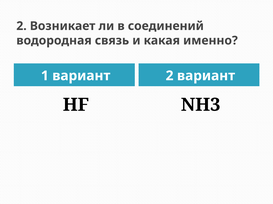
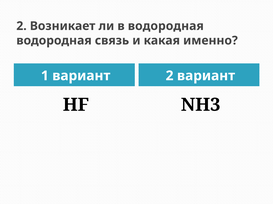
в соединений: соединений -> водородная (166, 26)
